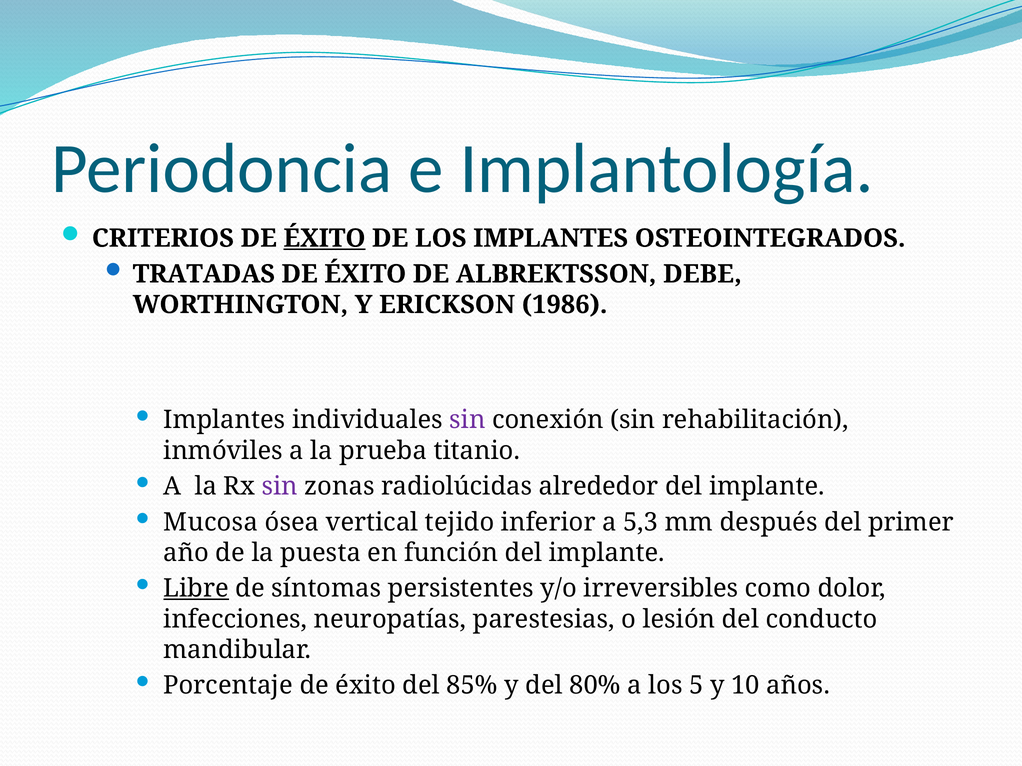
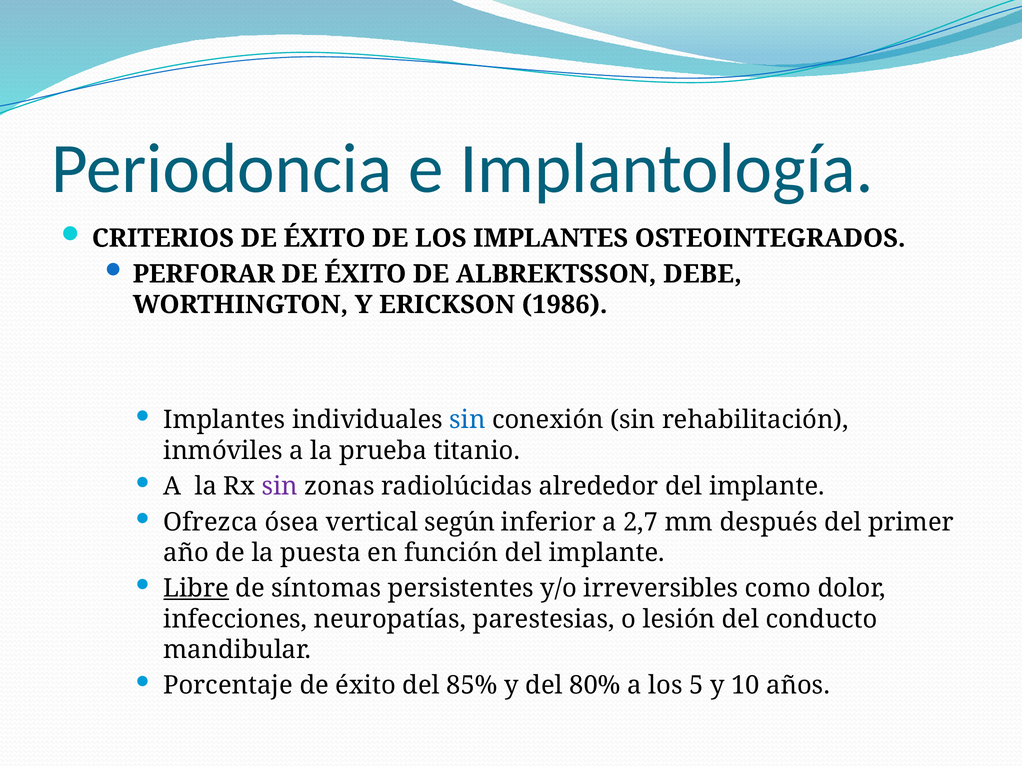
ÉXITO underline: present -> none (324, 238)
TRATADAS: TRATADAS -> PERFORAR (204, 274)
sin colour: purple -> blue (468, 420)
Mucosa: Mucosa -> Ofrezca (211, 522)
tejido: tejido -> según (460, 522)
5,3: 5,3 -> 2,7 (641, 522)
